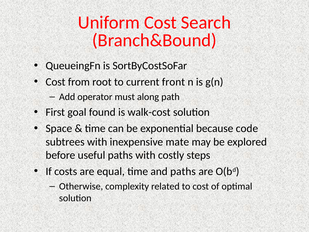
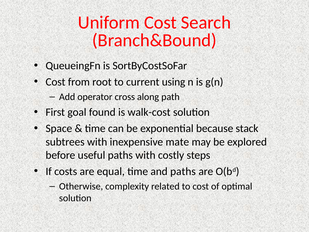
front: front -> using (174, 82)
must: must -> cross (125, 97)
code: code -> stack (247, 128)
